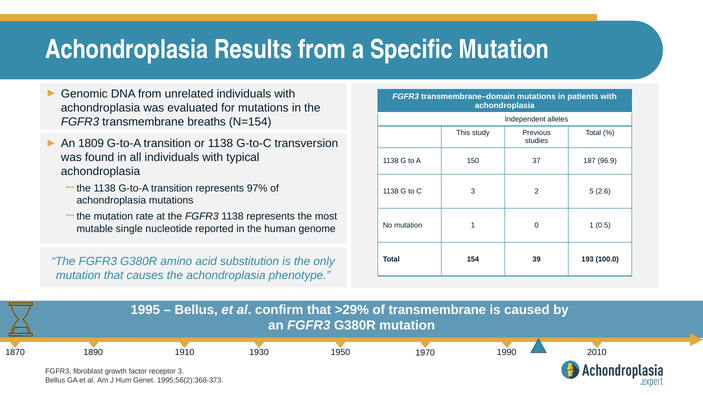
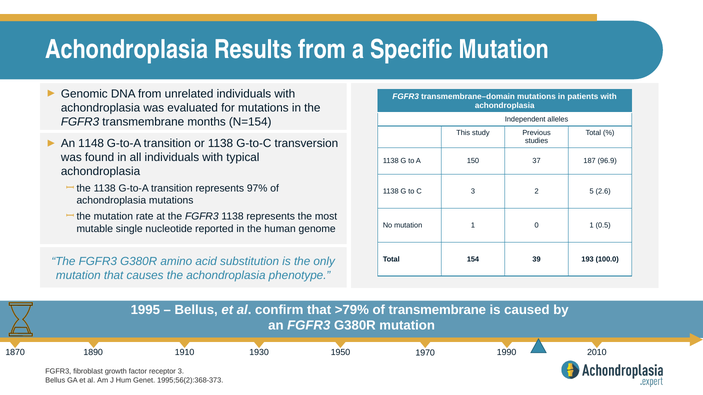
breaths: breaths -> months (207, 122)
1809: 1809 -> 1148 (91, 144)
>29%: >29% -> >79% (352, 310)
